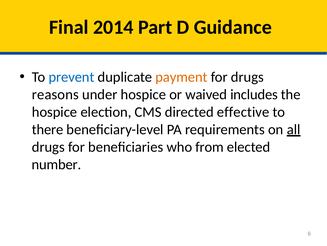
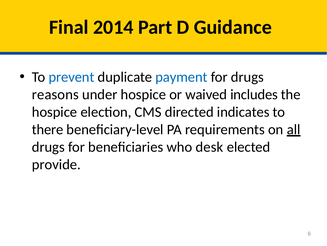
payment colour: orange -> blue (181, 77)
effective: effective -> indicates (243, 112)
from: from -> desk (209, 147)
number: number -> provide (56, 164)
